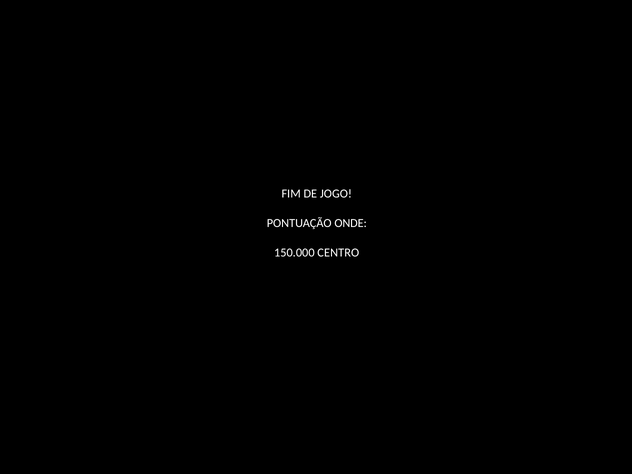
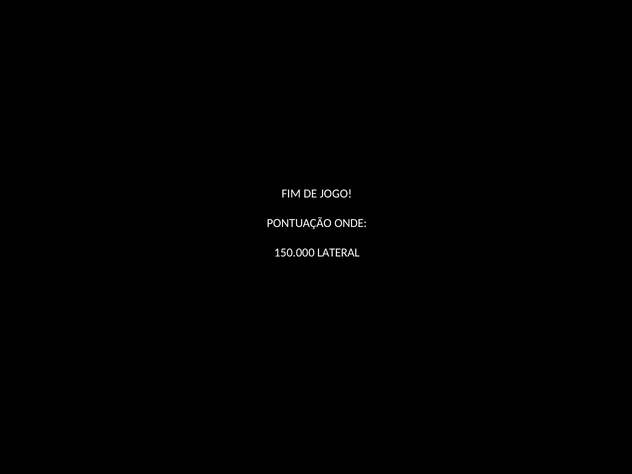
CENTRO: CENTRO -> LATERAL (338, 253)
